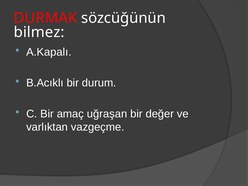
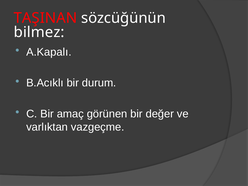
DURMAK: DURMAK -> TAŞINAN (45, 18)
uğraşan: uğraşan -> görünen (107, 114)
